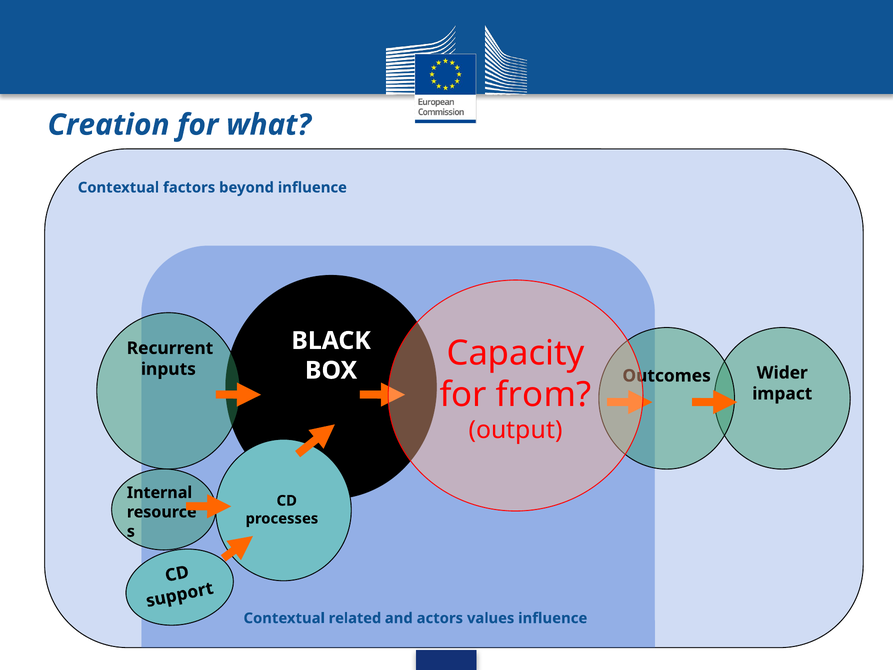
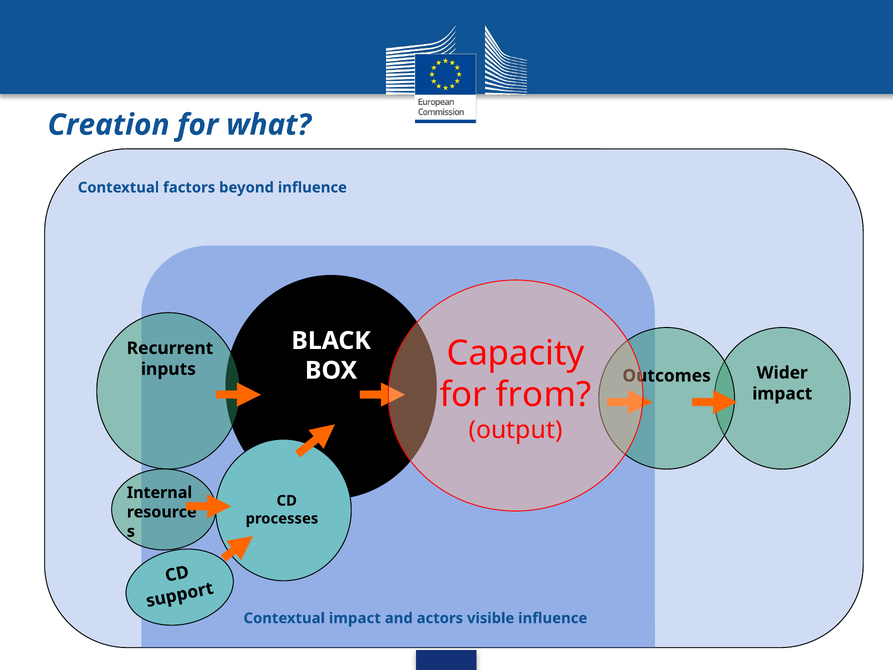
Contextual related: related -> impact (355, 618)
values: values -> visible (491, 618)
